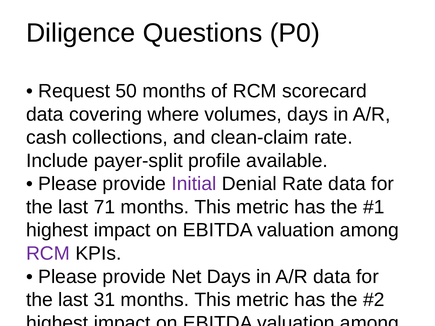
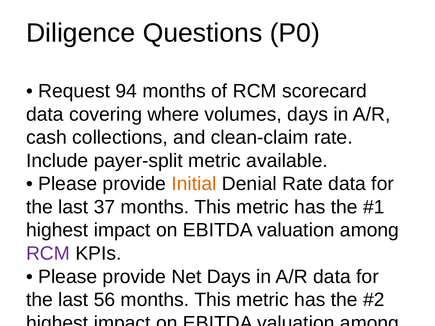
50: 50 -> 94 (126, 91)
payer-split profile: profile -> metric (215, 161)
Initial colour: purple -> orange (194, 184)
71: 71 -> 37 (104, 207)
31: 31 -> 56 (104, 300)
